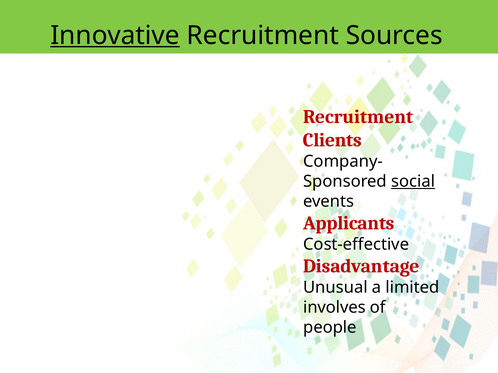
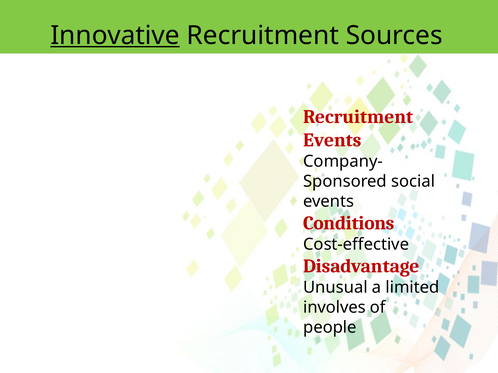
Clients: Clients -> Events (332, 140)
social underline: present -> none (413, 182)
Applicants: Applicants -> Conditions (349, 223)
